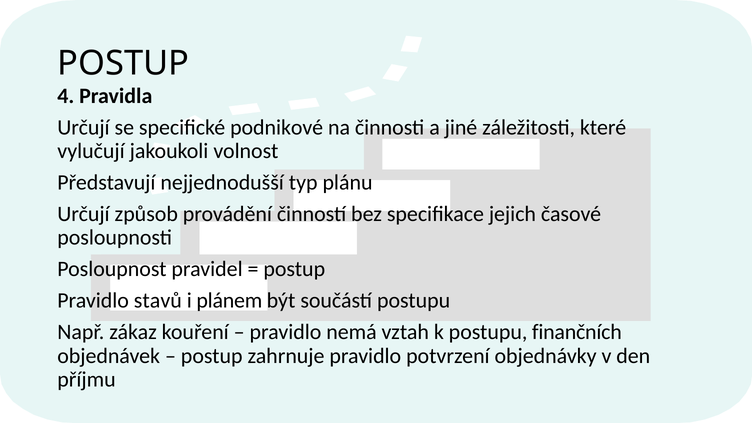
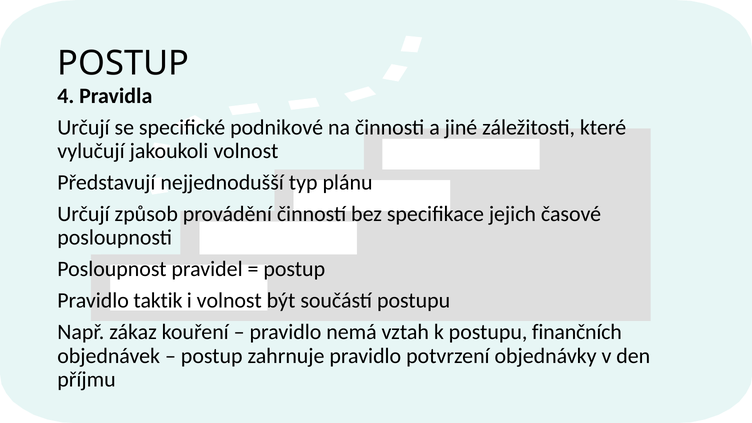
stavů: stavů -> taktik (158, 301)
i plánem: plánem -> volnost (229, 301)
